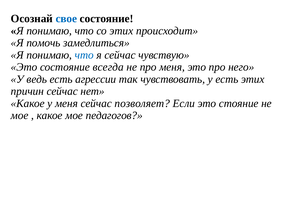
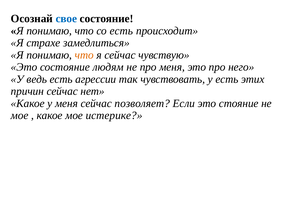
со этих: этих -> есть (121, 31)
помочь: помочь -> страхе (43, 43)
что colour: blue -> orange (84, 55)
всегда: всегда -> людям (108, 67)
педагогов: педагогов -> истерике (114, 115)
